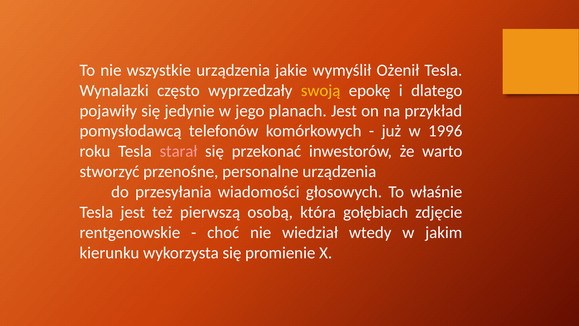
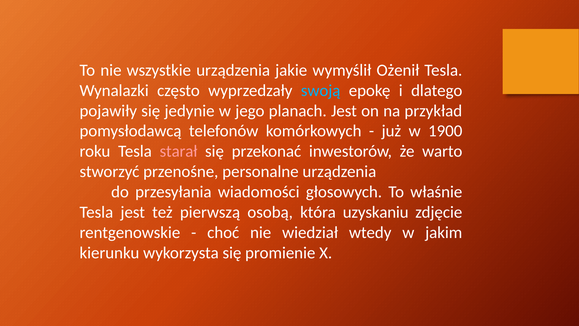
swoją colour: yellow -> light blue (321, 90)
1996: 1996 -> 1900 (445, 131)
gołębiach: gołębiach -> uzyskaniu (376, 212)
